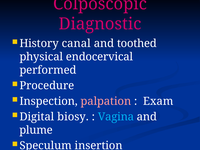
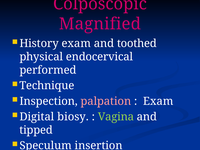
Diagnostic: Diagnostic -> Magnified (100, 24)
History canal: canal -> exam (76, 43)
Procedure: Procedure -> Technique (47, 86)
Vagina colour: light blue -> light green (116, 117)
plume: plume -> tipped (36, 130)
